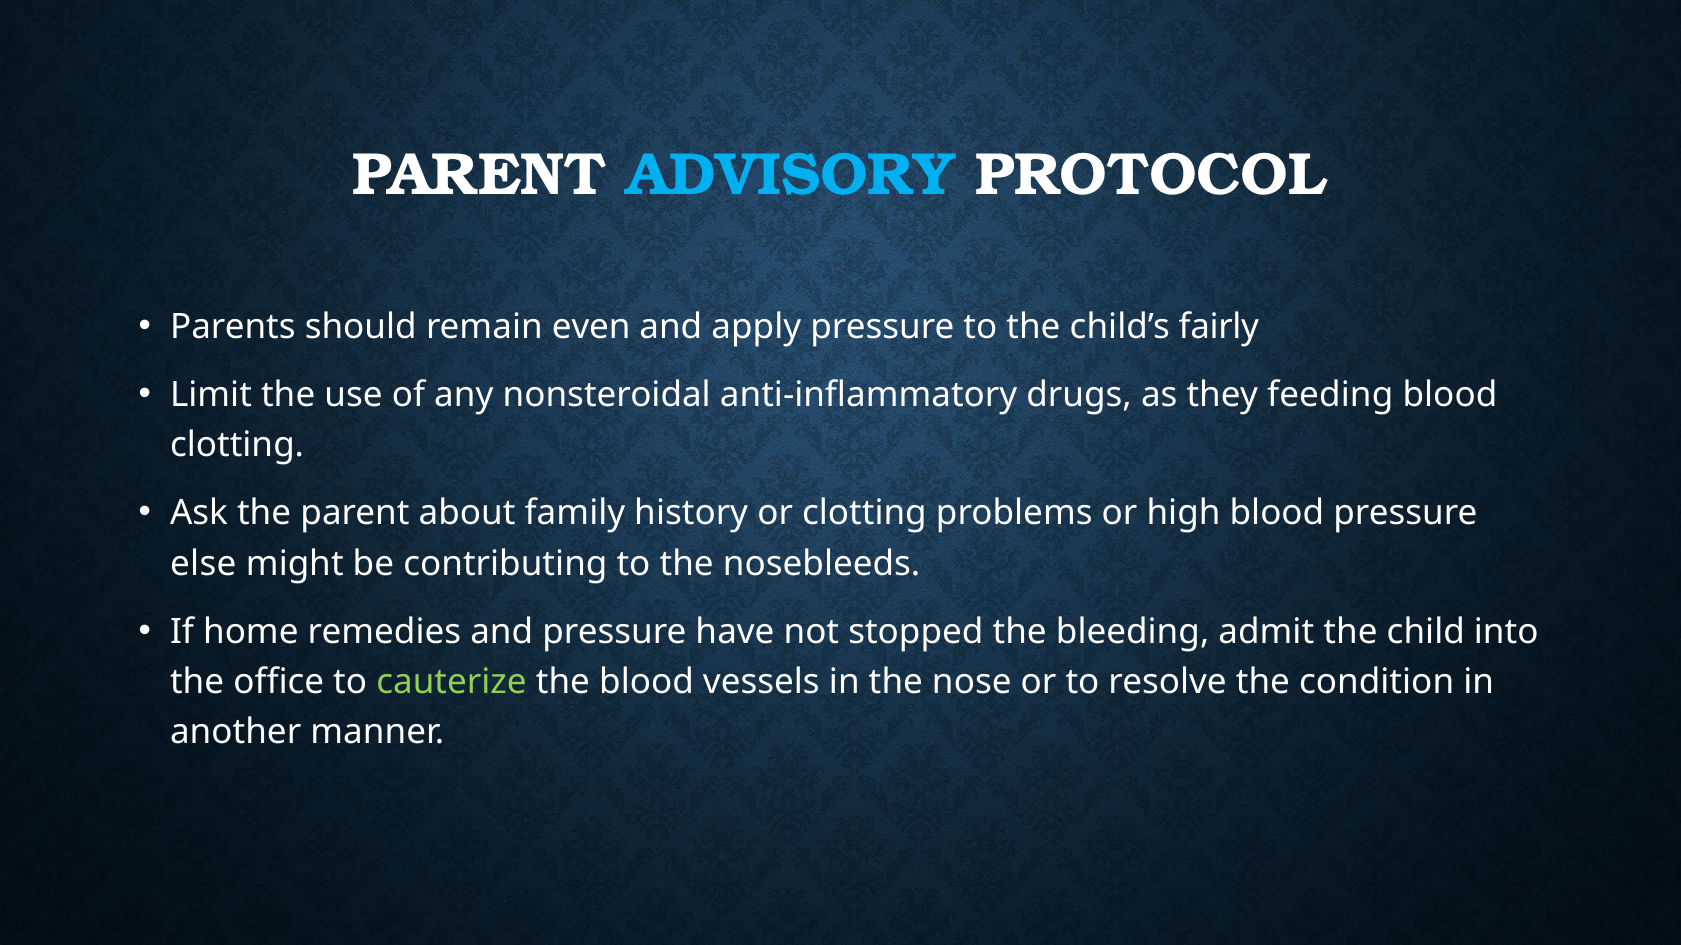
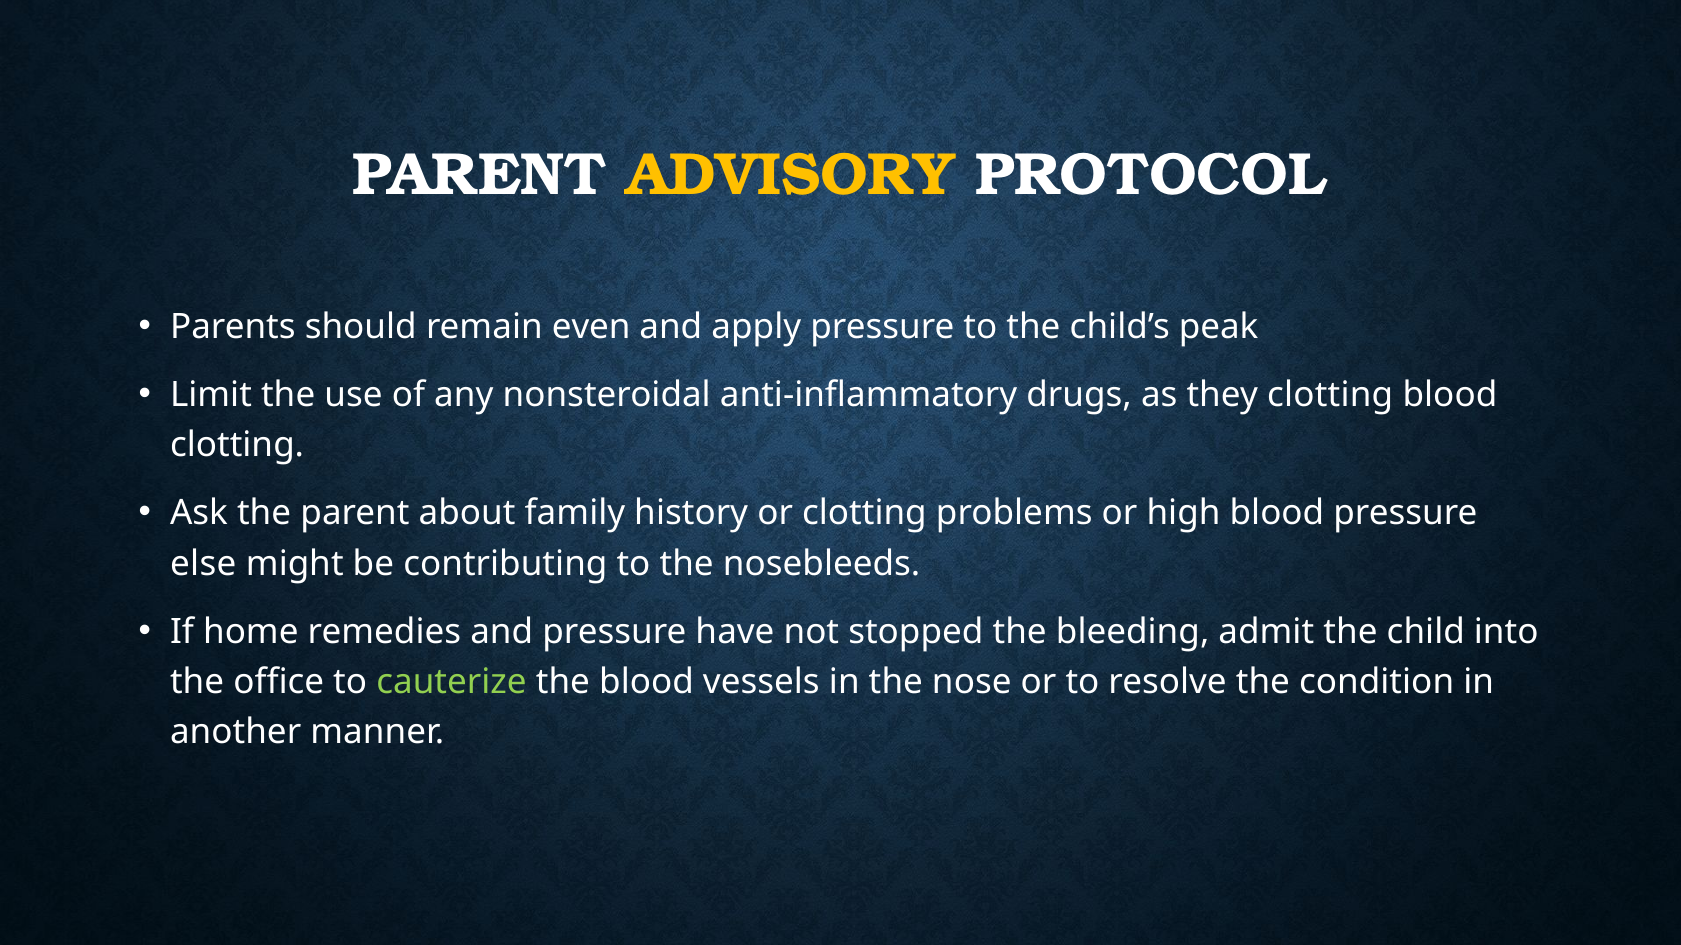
ADVISORY colour: light blue -> yellow (791, 175)
fairly: fairly -> peak (1219, 327)
they feeding: feeding -> clotting (1330, 395)
